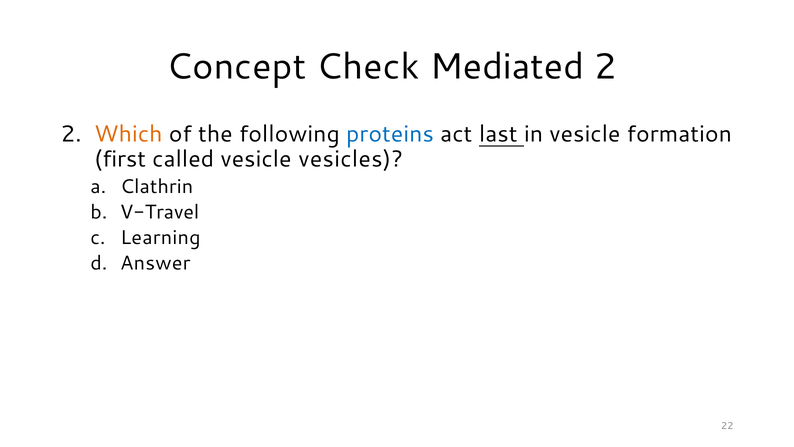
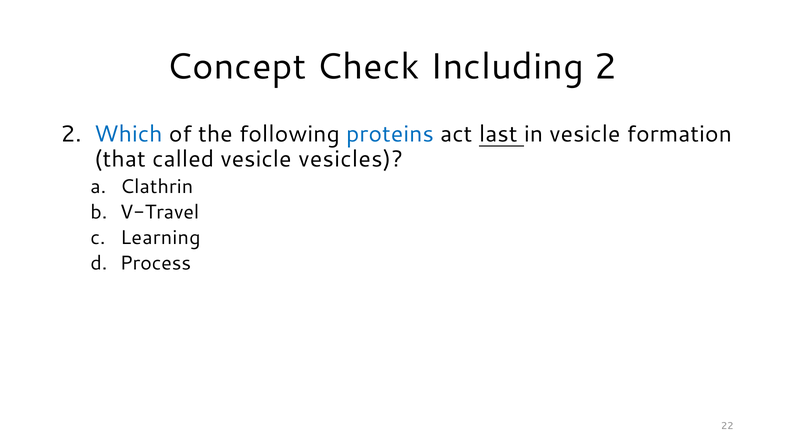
Mediated: Mediated -> Including (507, 67)
Which colour: orange -> blue (128, 134)
first: first -> that (120, 159)
Answer: Answer -> Process (155, 263)
